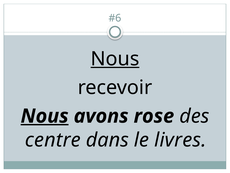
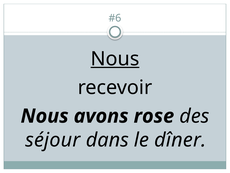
Nous underline: present -> none (45, 116)
centre: centre -> séjour (53, 140)
livres: livres -> dîner (180, 140)
